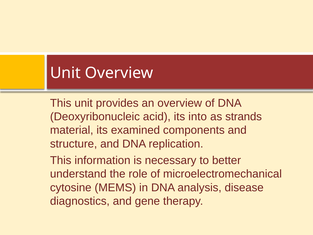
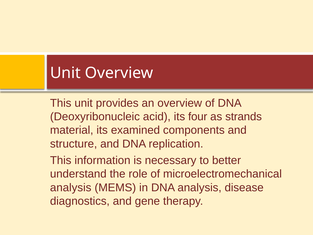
into: into -> four (198, 117)
cytosine: cytosine -> analysis (71, 187)
